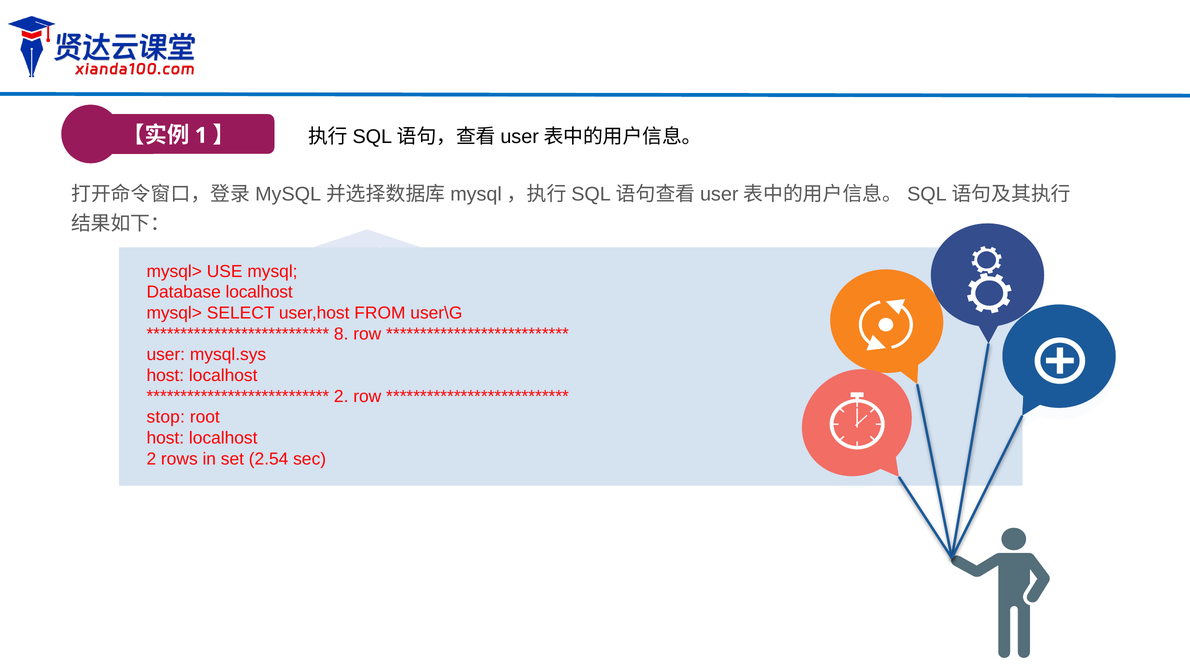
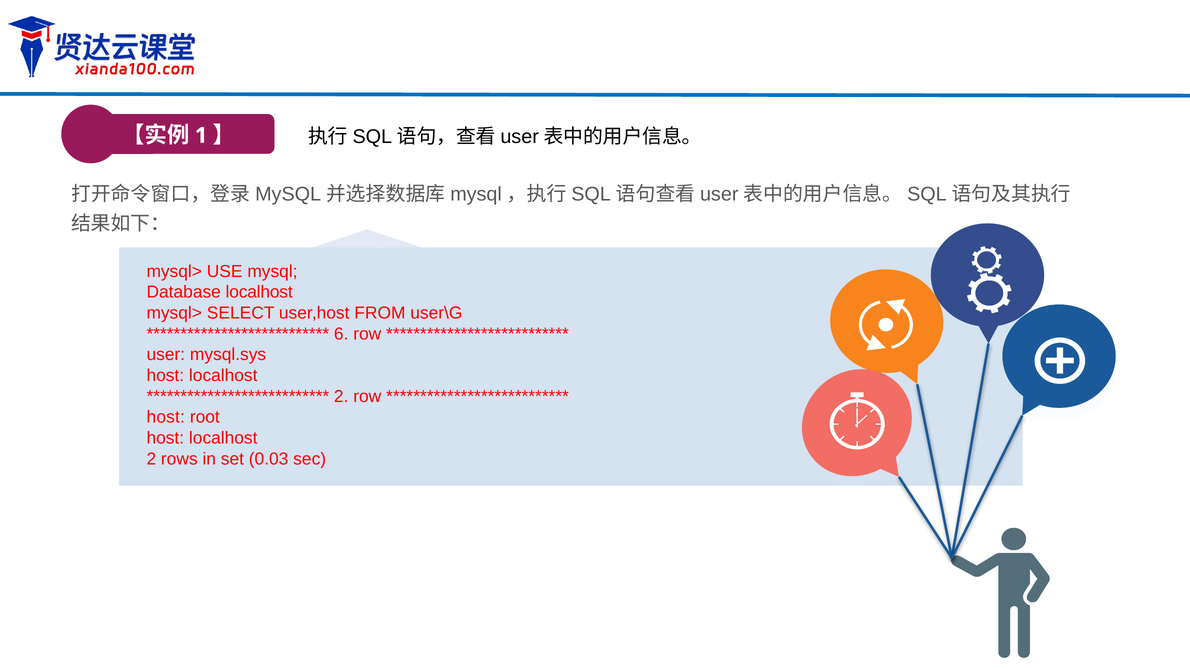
8: 8 -> 6 (341, 334)
stop: stop -> host (166, 417)
2.54: 2.54 -> 0.03 (269, 459)
